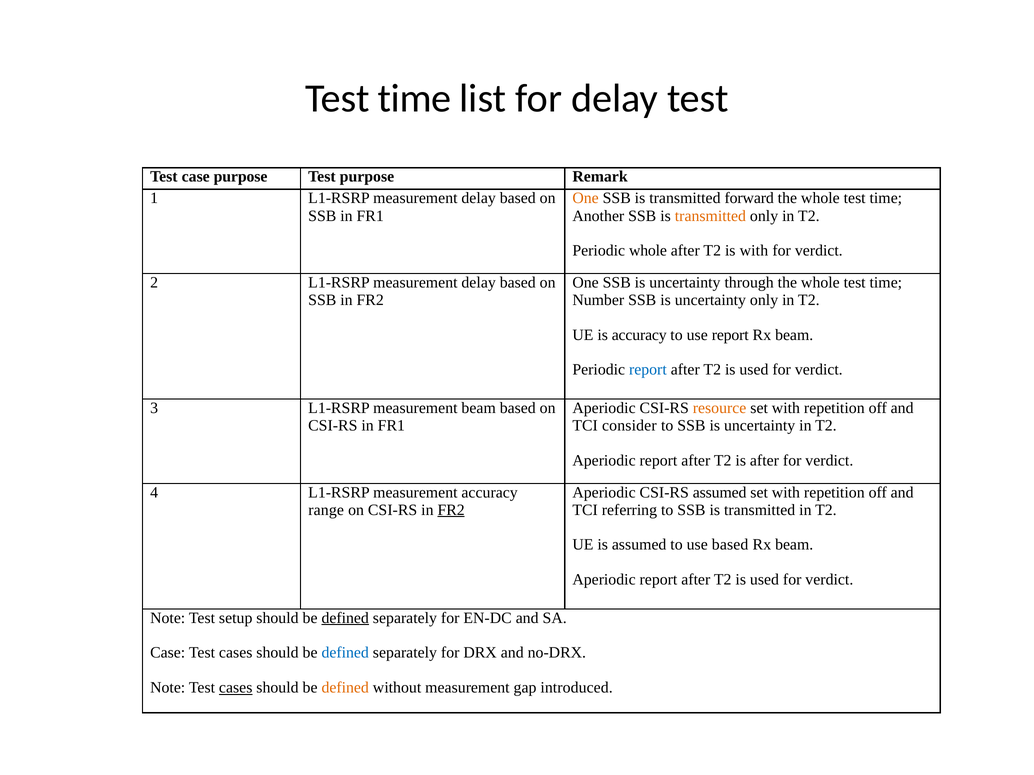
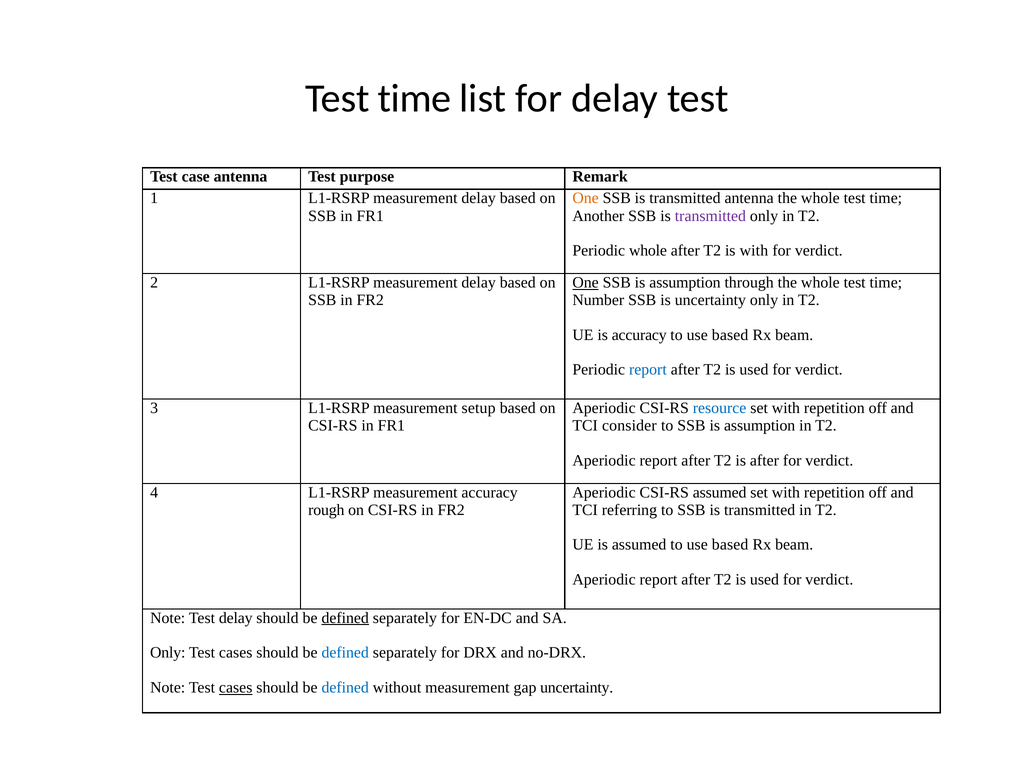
case purpose: purpose -> antenna (241, 177)
transmitted forward: forward -> antenna (749, 198)
transmitted colour: orange -> purple (710, 216)
One underline: none -> present (586, 283)
uncertainty: uncertainty -> assumption (685, 283)
report: report -> based (730, 335)
measurement beam: beam -> setup (479, 408)
resource colour: orange -> blue (720, 408)
to SSB is uncertainty: uncertainty -> assumption (760, 426)
range: range -> rough (326, 510)
FR2 underline: present -> none (451, 510)
Test setup: setup -> delay (236, 618)
Case: Case -> Only (168, 653)
defined colour: orange -> blue (345, 688)
gap introduced: introduced -> uncertainty (577, 688)
